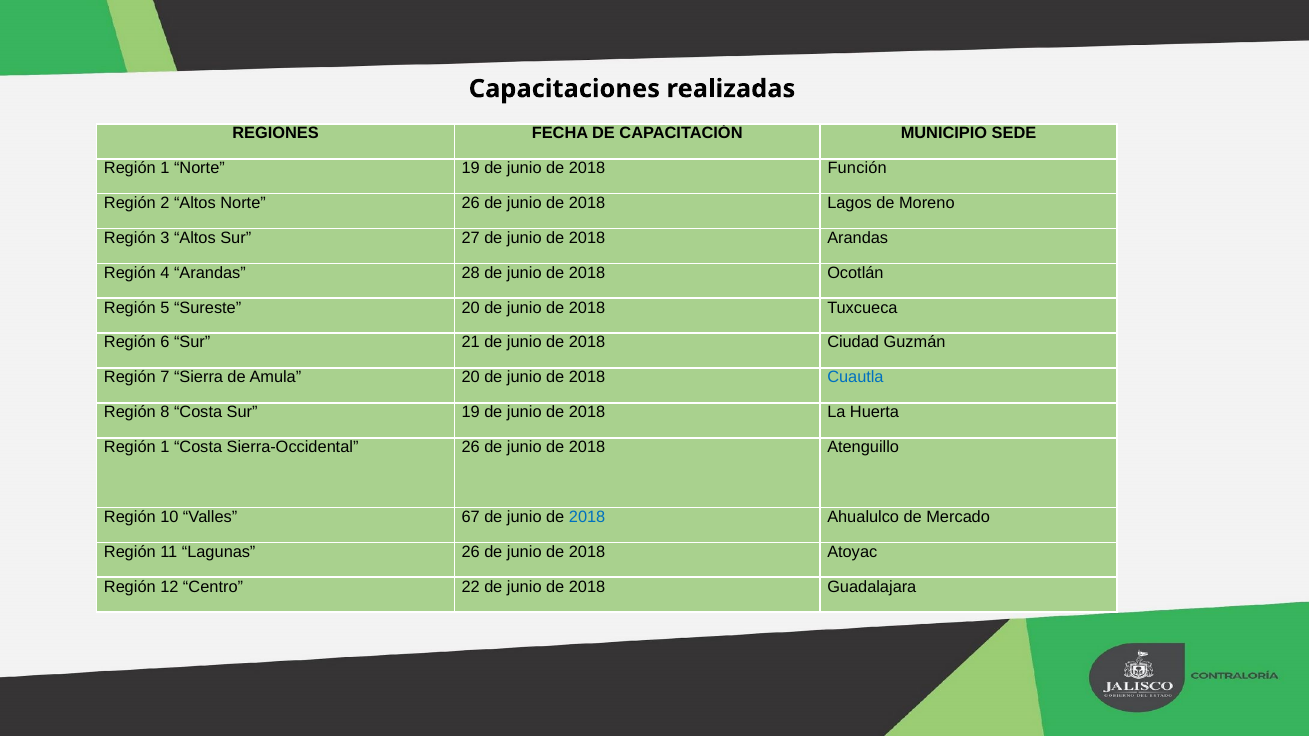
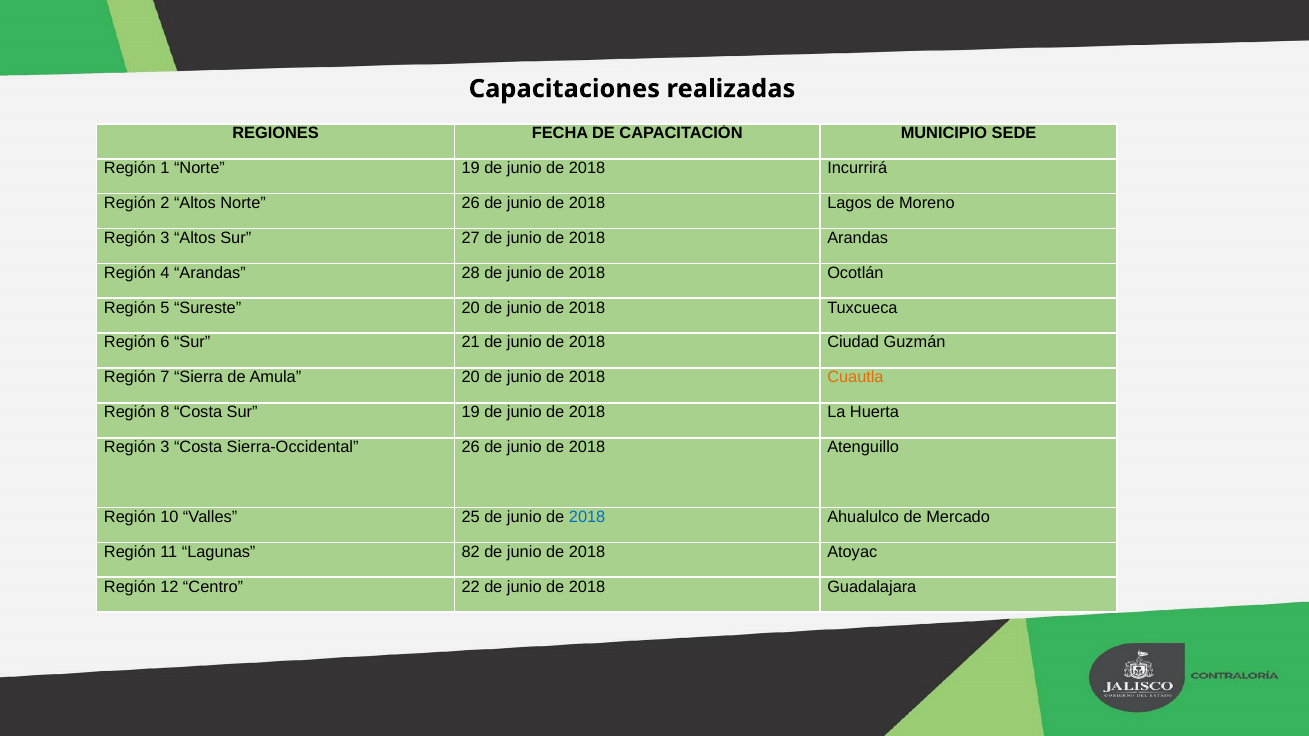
Función: Función -> Incurrirá (857, 168)
Cuautla colour: blue -> orange (855, 378)
1: 1 -> 3 (165, 447)
67: 67 -> 25 (471, 517)
Lagunas 26: 26 -> 82 (471, 552)
